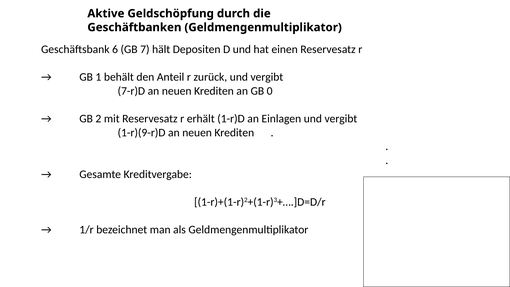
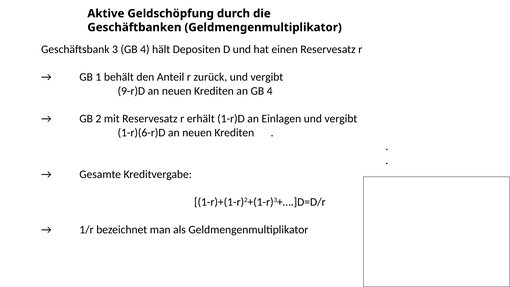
6: 6 -> 3 (115, 49)
7: 7 -> 4 (145, 49)
7-r)D: 7-r)D -> 9-r)D (131, 91)
an GB 0: 0 -> 4 (270, 91)
1-r)(9-r)D: 1-r)(9-r)D -> 1-r)(6-r)D (142, 133)
